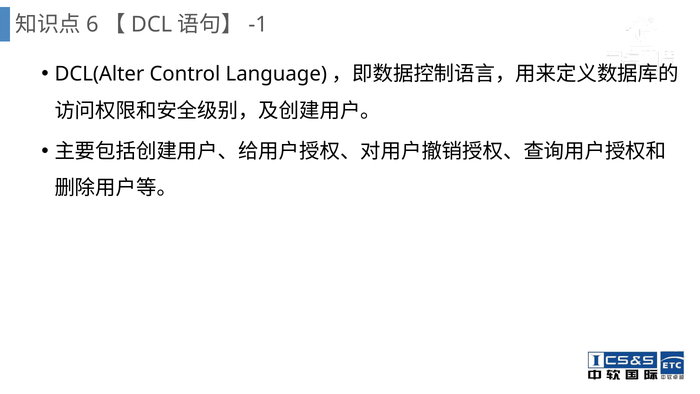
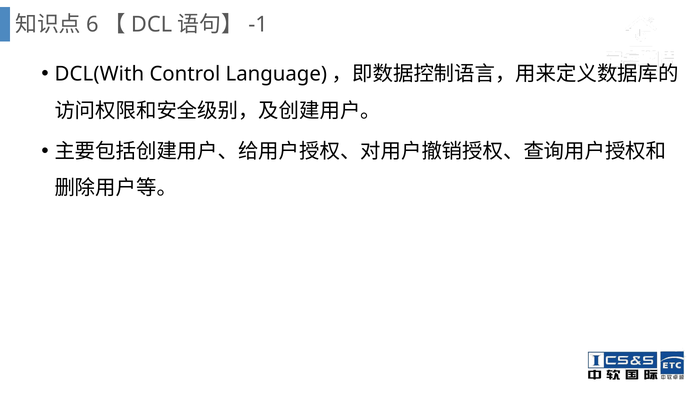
DCL(Alter: DCL(Alter -> DCL(With (99, 74)
